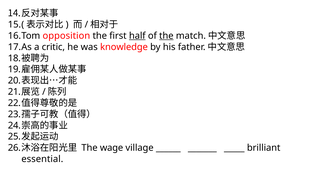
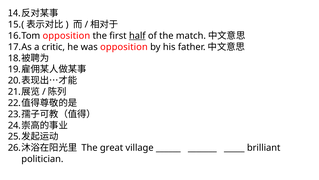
the underline: present -> none (166, 36)
was knowledge: knowledge -> opposition (124, 47)
wage: wage -> great (112, 147)
essential: essential -> politician (42, 159)
